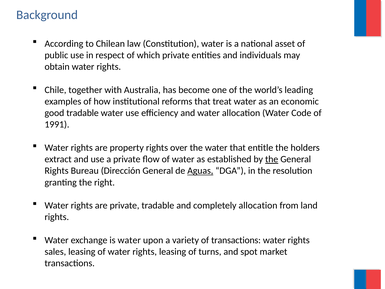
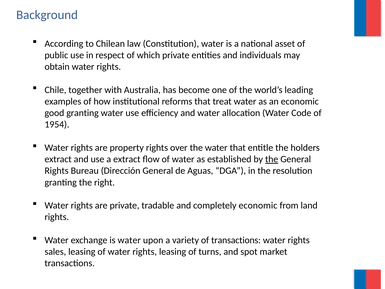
good tradable: tradable -> granting (83, 113)
1991: 1991 -> 1954 (57, 124)
a private: private -> extract (127, 159)
Aguas underline: present -> none (200, 171)
completely allocation: allocation -> economic (258, 205)
